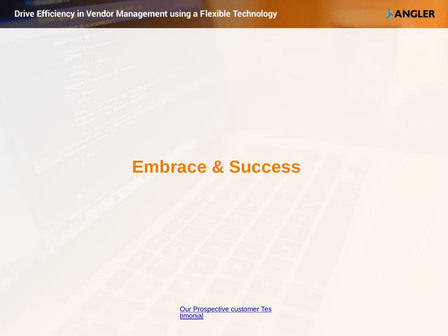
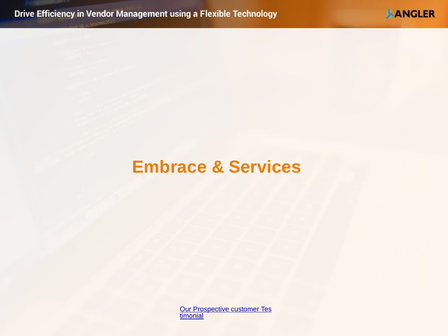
Success: Success -> Services (265, 167)
